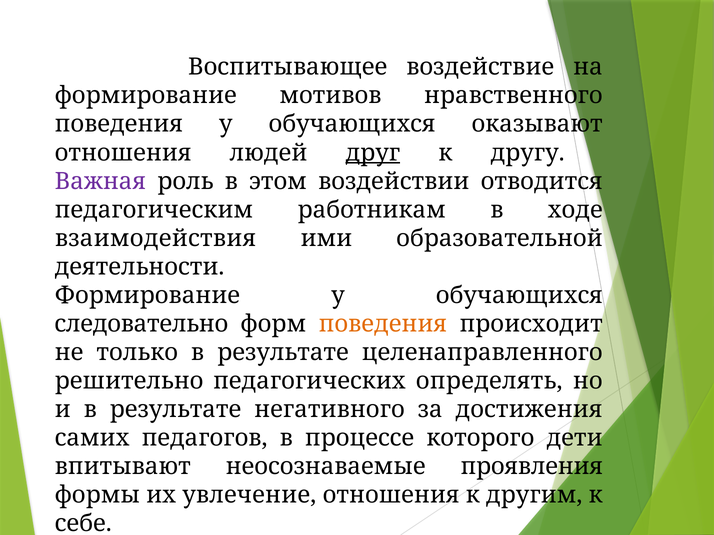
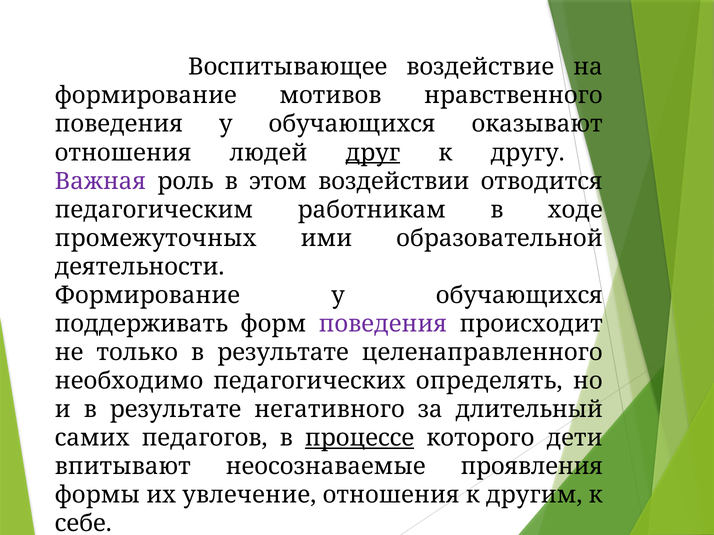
взаимодействия: взаимодействия -> промежуточных (156, 238)
следовательно: следовательно -> поддерживать (141, 324)
поведения colour: orange -> purple (383, 324)
решительно: решительно -> необходимо (129, 381)
достижения: достижения -> длительный (529, 410)
процессе underline: none -> present (360, 438)
